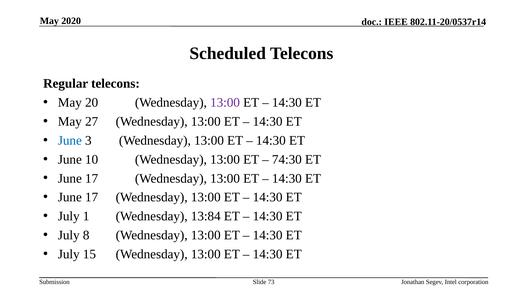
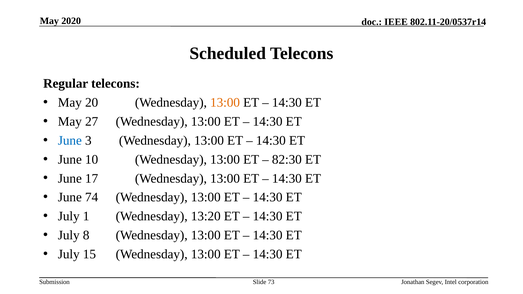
13:00 colour: purple -> orange (225, 103)
74:30: 74:30 -> 82:30 (287, 160)
17: 17 -> 74 (92, 197)
13:84: 13:84 -> 13:20 (206, 216)
